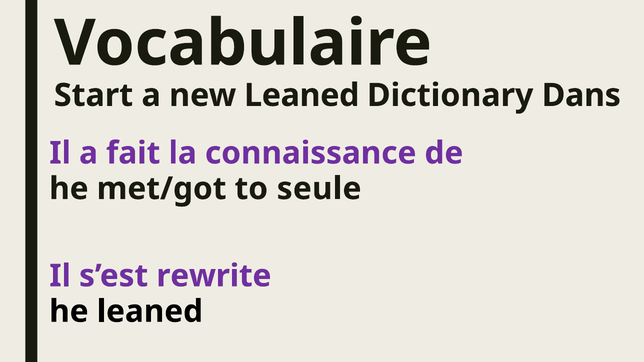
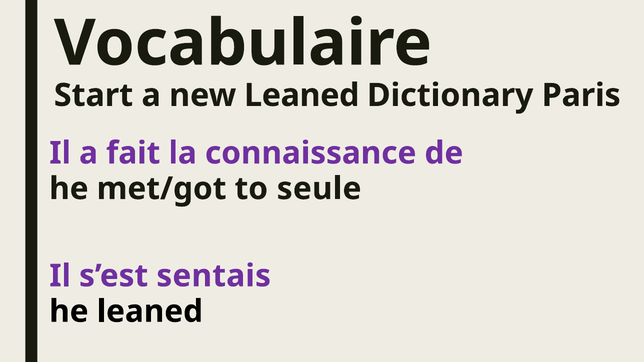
Dans: Dans -> Paris (581, 95)
rewrite: rewrite -> sentais (214, 276)
